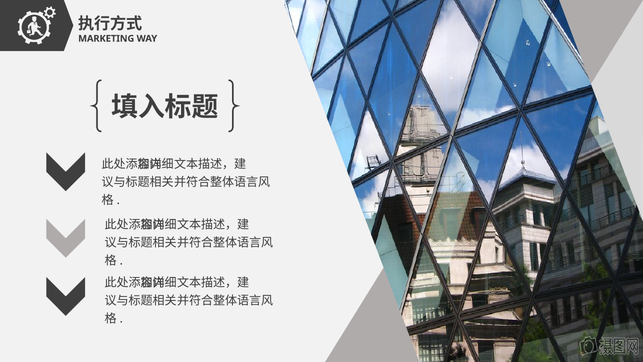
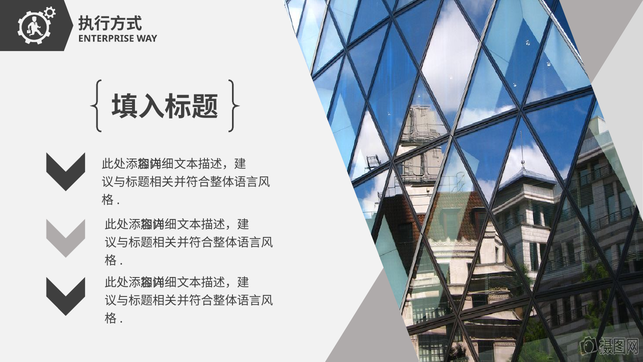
MARKETING: MARKETING -> ENTERPRISE (106, 39)
